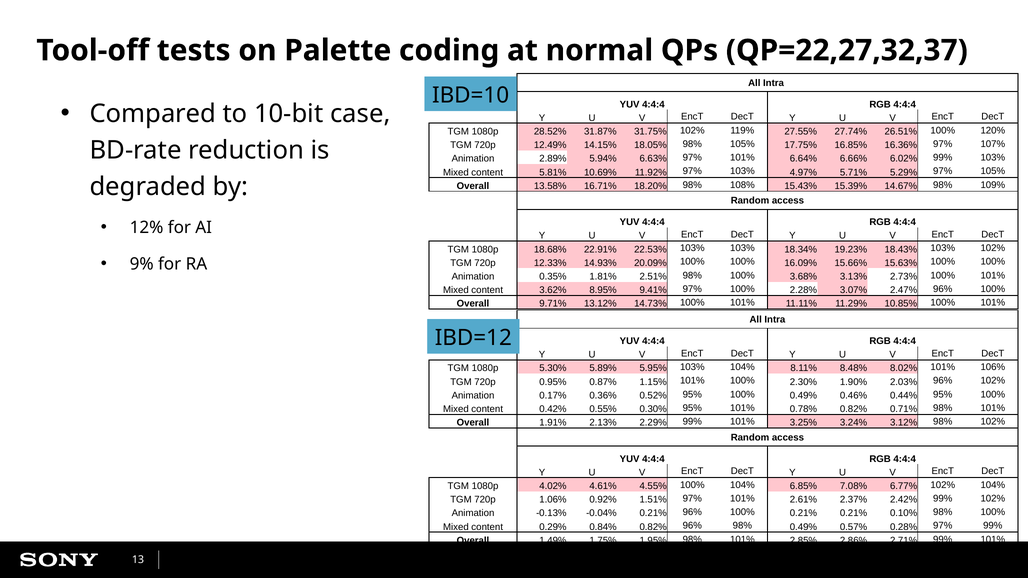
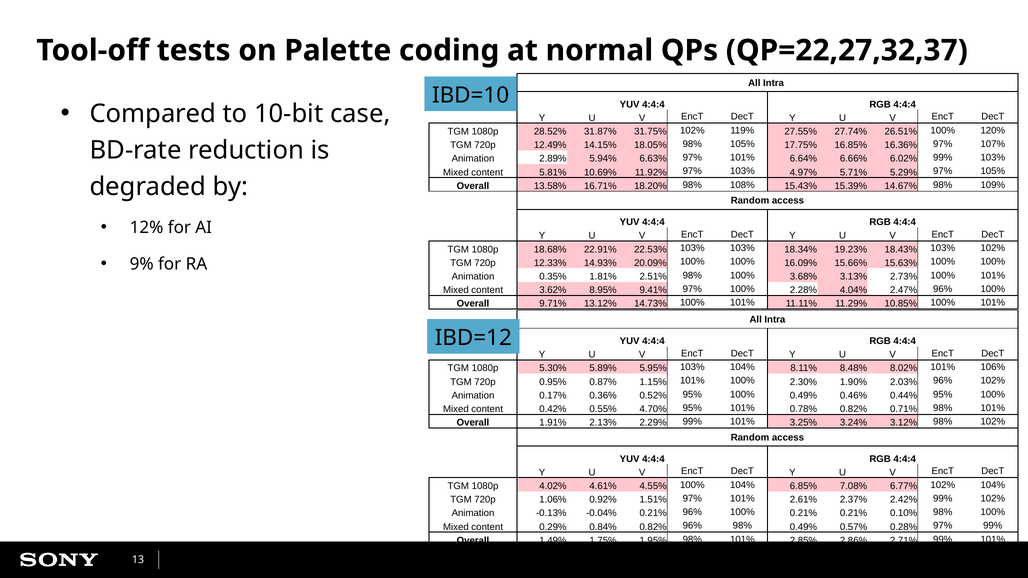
3.07%: 3.07% -> 4.04% (854, 290)
0.30%: 0.30% -> 4.70% (653, 409)
